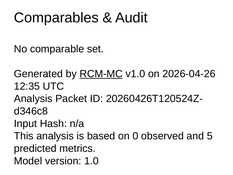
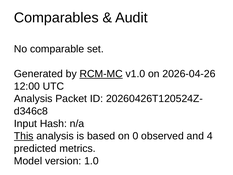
12:35: 12:35 -> 12:00 (27, 86)
This underline: none -> present (24, 136)
5: 5 -> 4 (210, 136)
